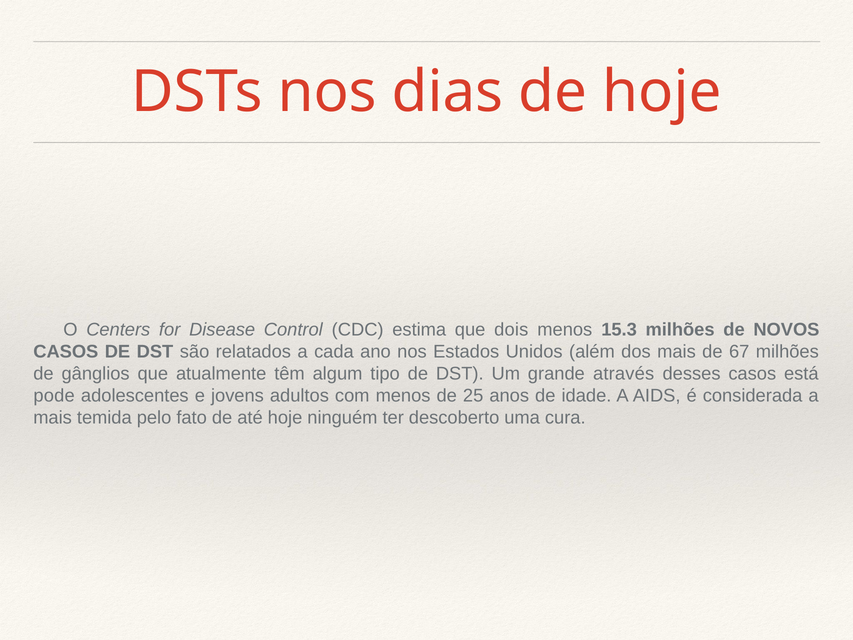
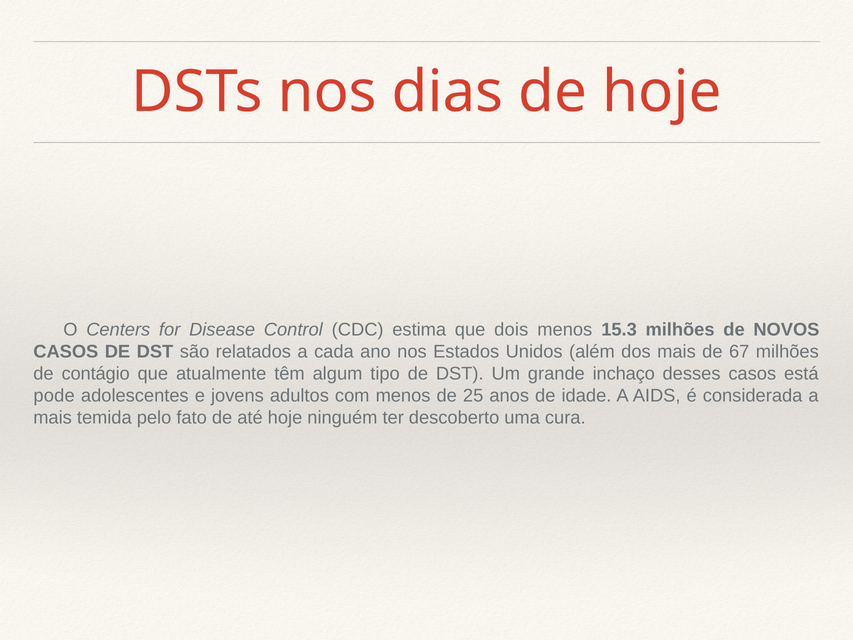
gânglios: gânglios -> contágio (96, 374)
através: através -> inchaço (624, 374)
